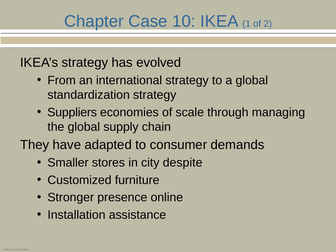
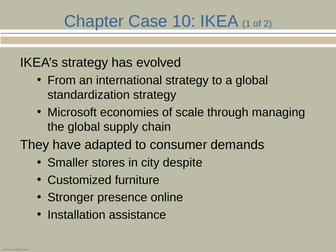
Suppliers: Suppliers -> Microsoft (72, 112)
